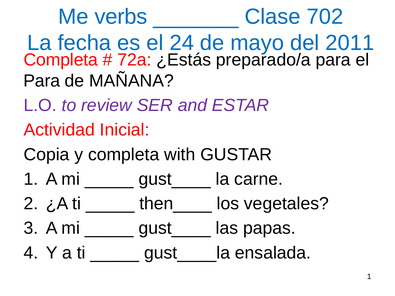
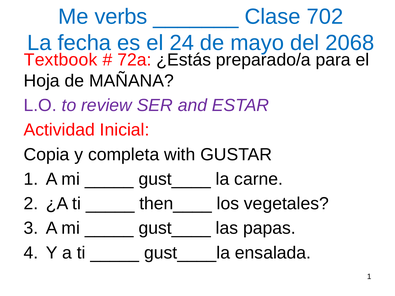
2011: 2011 -> 2068 (350, 43)
Completa: Completa -> Textbook (61, 60)
Para: Para -> Hoja (42, 81)
